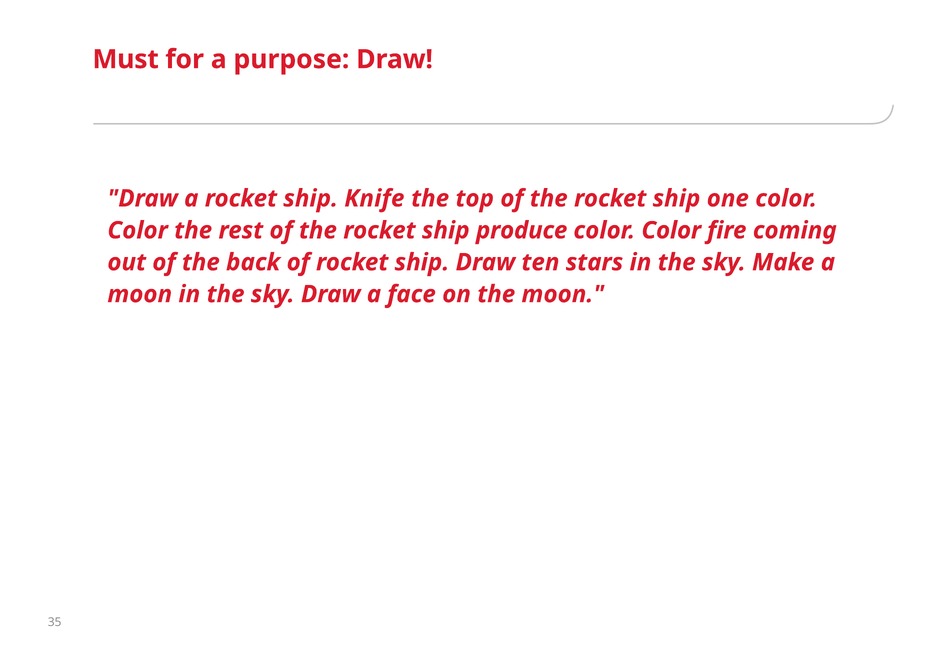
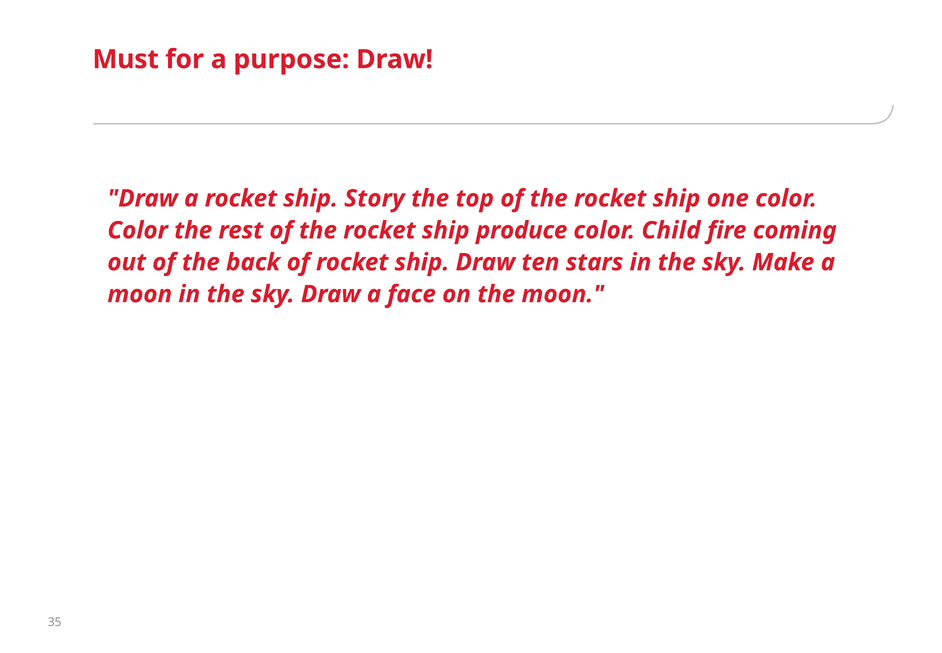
Knife: Knife -> Story (374, 198)
Color: Color -> Child (671, 230)
